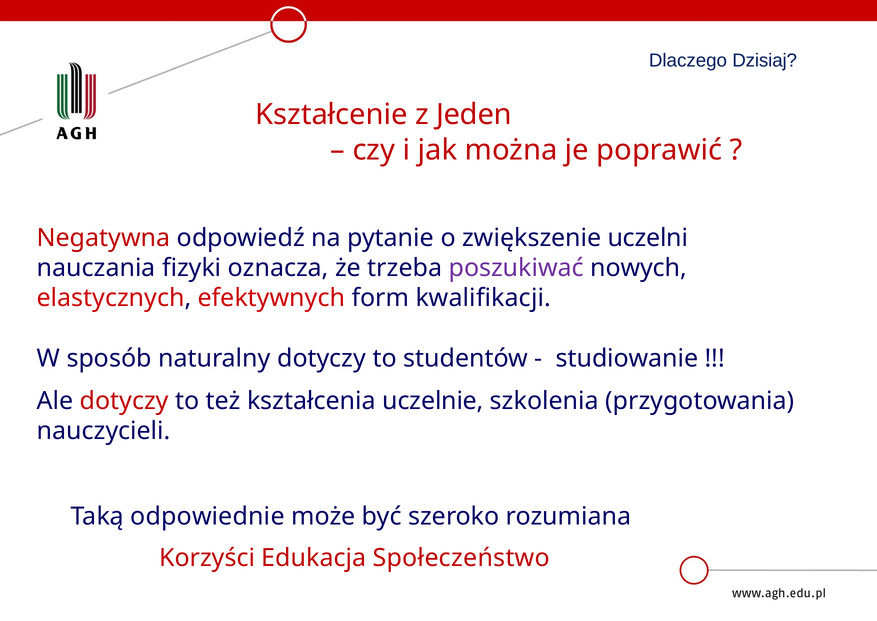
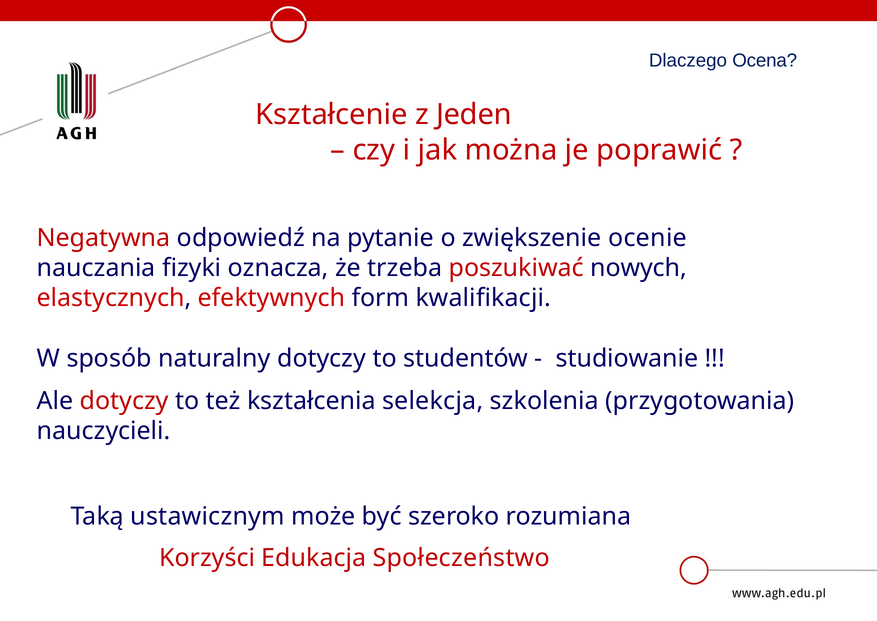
Dzisiaj: Dzisiaj -> Ocena (765, 60)
uczelni: uczelni -> ocenie (648, 238)
poszukiwać colour: purple -> red (516, 268)
uczelnie: uczelnie -> selekcja (433, 401)
odpowiednie: odpowiednie -> ustawicznym (207, 516)
